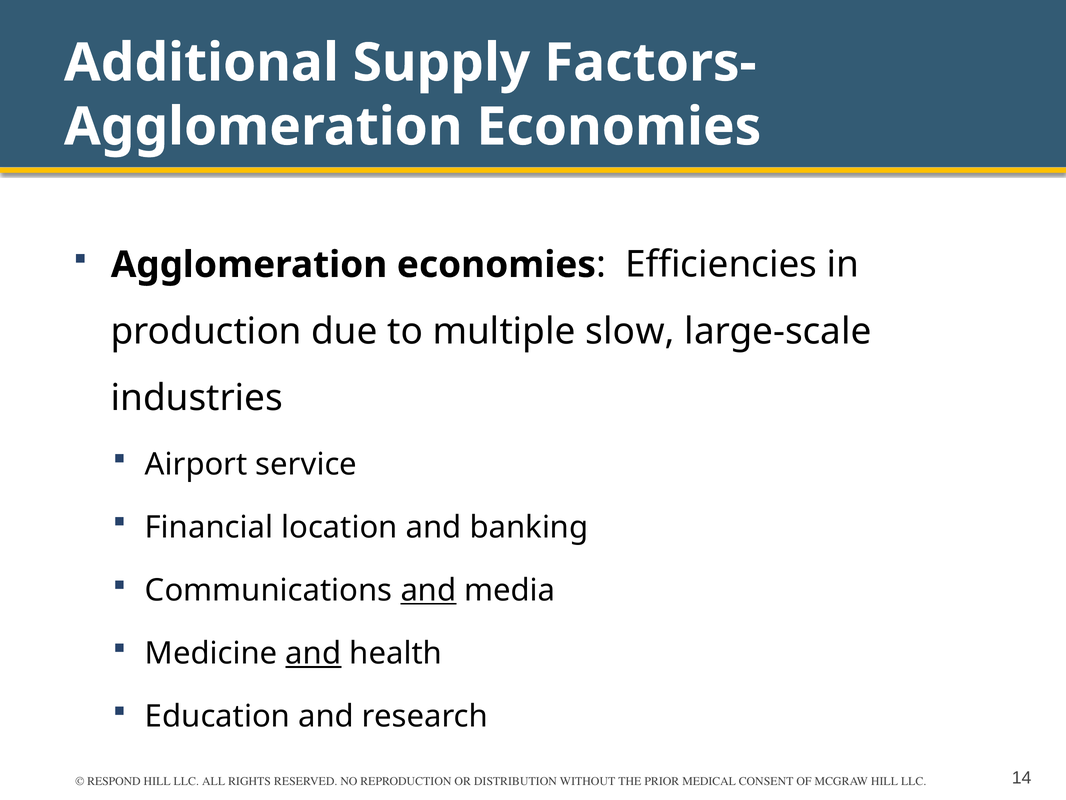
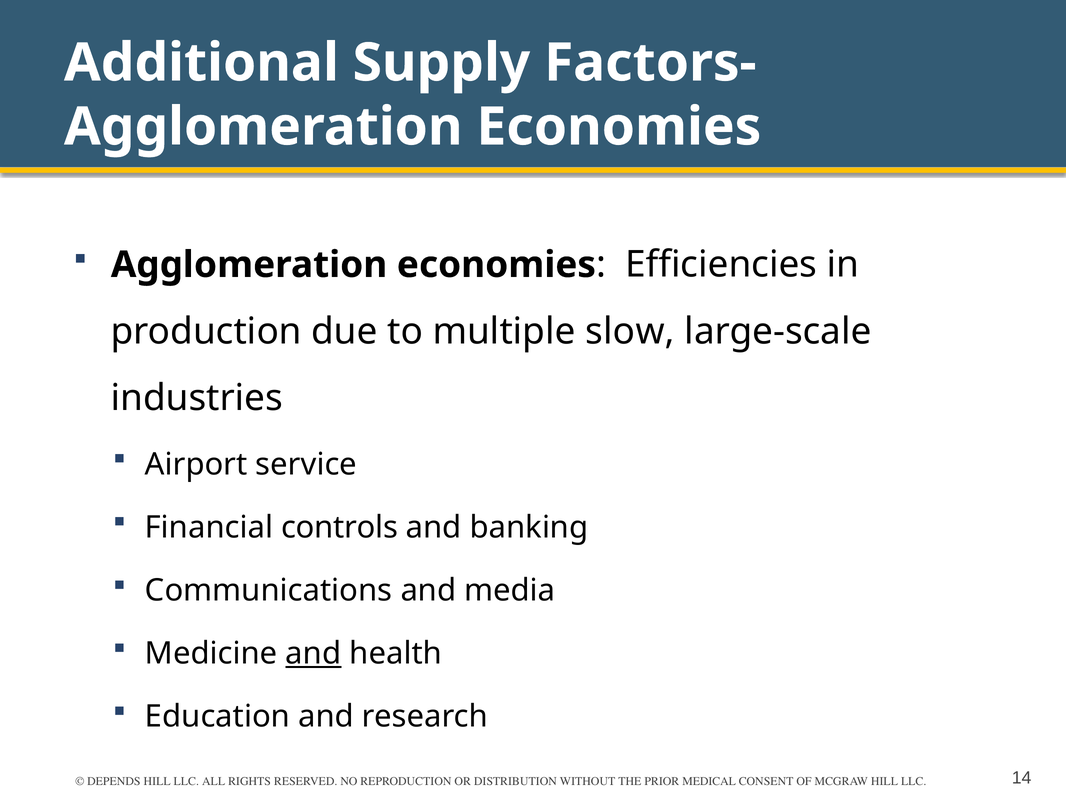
location: location -> controls (340, 527)
and underline: present -> none (428, 590)
RESPOND: RESPOND -> DEPENDS (114, 781)
